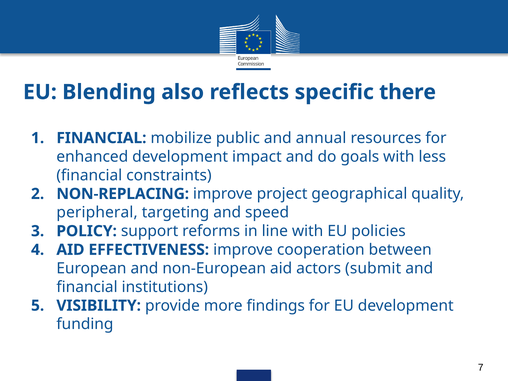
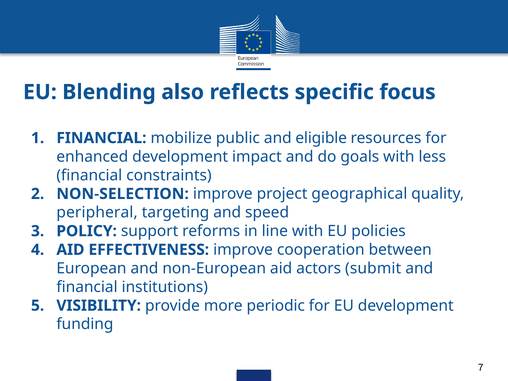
there: there -> focus (408, 92)
annual: annual -> eligible (321, 138)
NON-REPLACING: NON-REPLACING -> NON-SELECTION (123, 194)
findings: findings -> periodic (276, 306)
